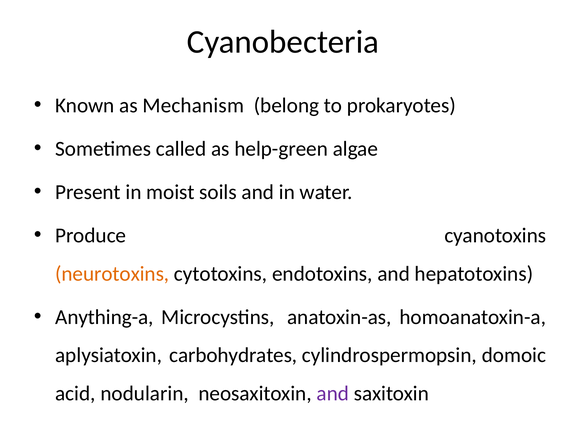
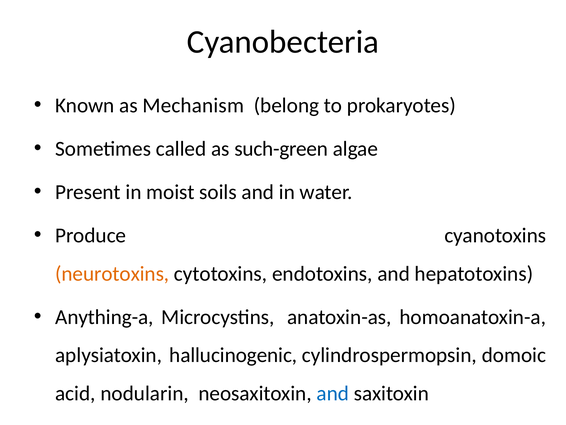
help-green: help-green -> such-green (281, 149)
carbohydrates: carbohydrates -> hallucinogenic (233, 355)
and colour: purple -> blue (333, 393)
